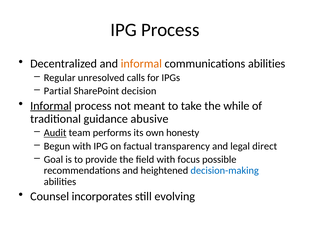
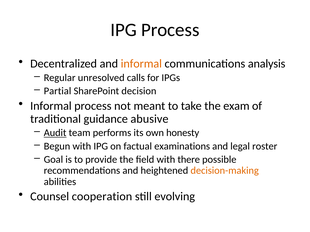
communications abilities: abilities -> analysis (267, 64)
Informal underline: present -> none (51, 106)
while: while -> exam (236, 106)
transparency: transparency -> examinations (182, 146)
direct: direct -> roster (265, 146)
focus: focus -> there (189, 160)
decision-making colour: blue -> orange (225, 171)
incorporates: incorporates -> cooperation (102, 197)
